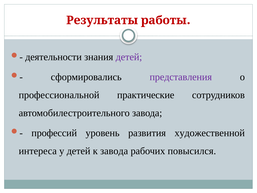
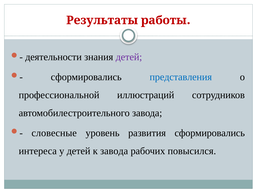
представления colour: purple -> blue (181, 77)
практические: практические -> иллюстраций (146, 95)
профессий: профессий -> словесные (54, 133)
развития художественной: художественной -> сформировались (210, 133)
